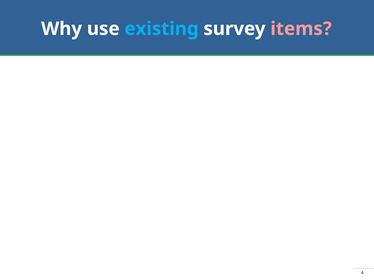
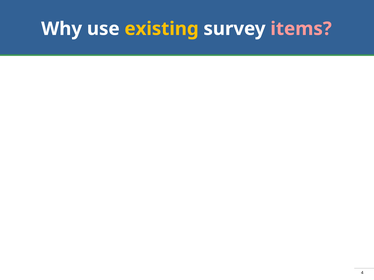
existing colour: light blue -> yellow (162, 29)
